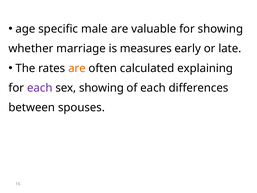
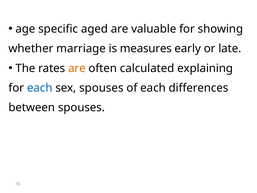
male: male -> aged (94, 29)
each colour: purple -> blue (40, 88)
sex showing: showing -> spouses (101, 88)
